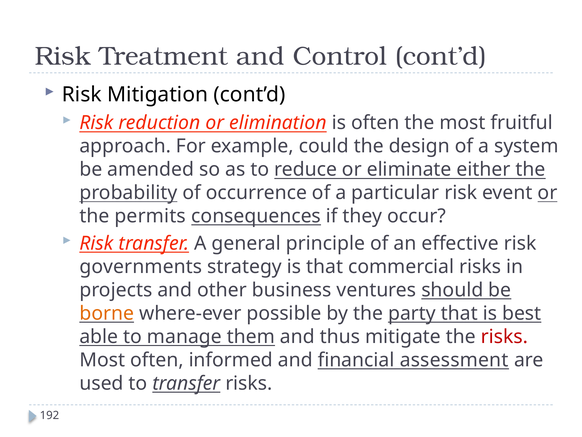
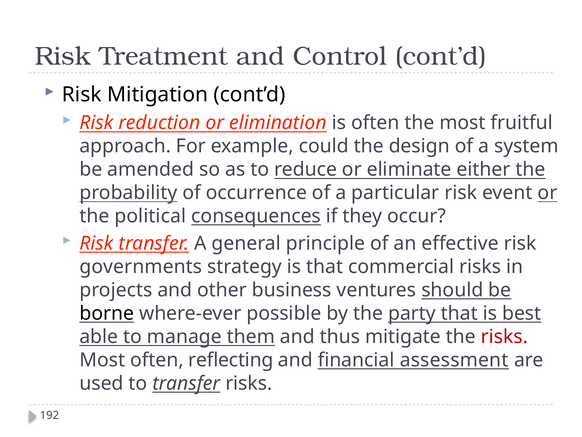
permits: permits -> political (150, 216)
borne colour: orange -> black (107, 313)
informed: informed -> reflecting (231, 360)
